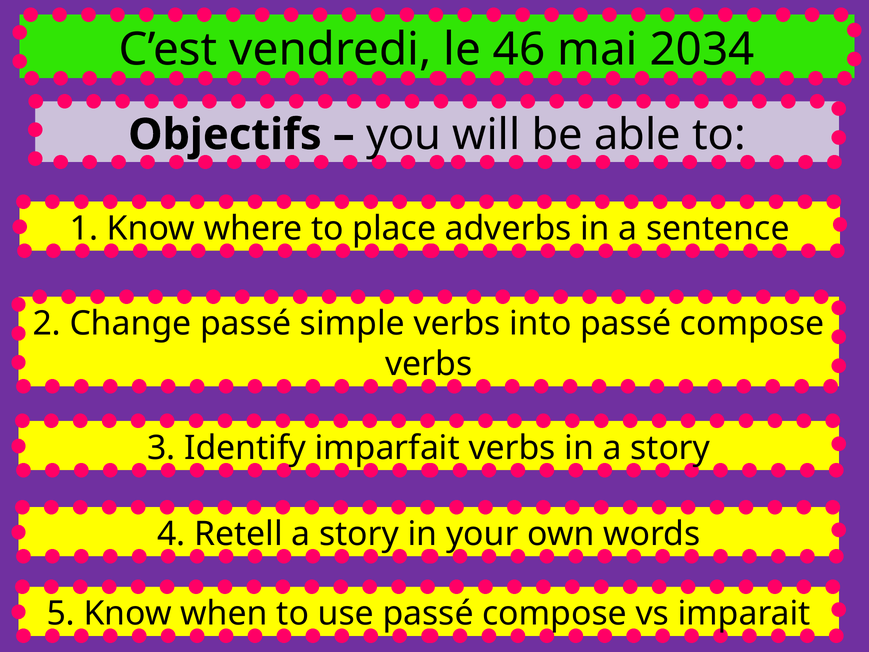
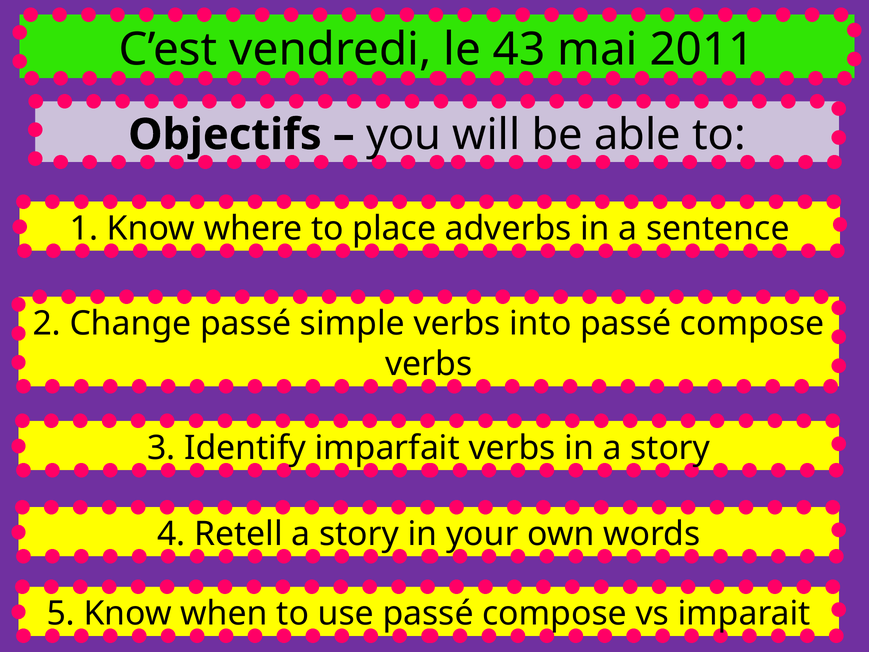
46: 46 -> 43 (519, 50)
2034: 2034 -> 2011 (702, 50)
